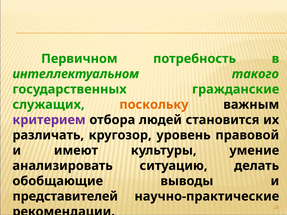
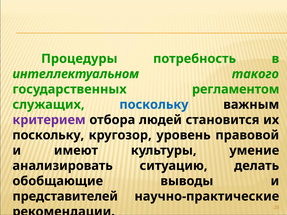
Первичном: Первичном -> Процедуры (79, 59)
гражданские: гражданские -> регламентом (236, 89)
поскольку colour: orange -> blue (154, 105)
различать: различать -> поскольку (48, 135)
